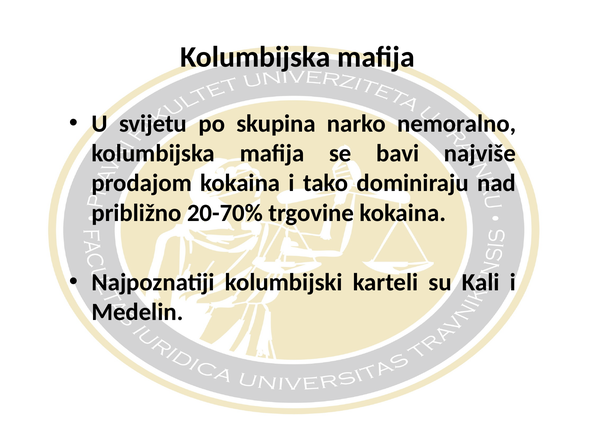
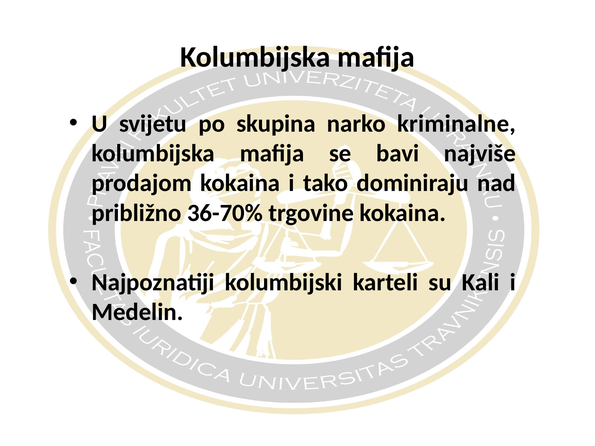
nemoralno: nemoralno -> kriminalne (456, 124)
20-70%: 20-70% -> 36-70% (225, 213)
